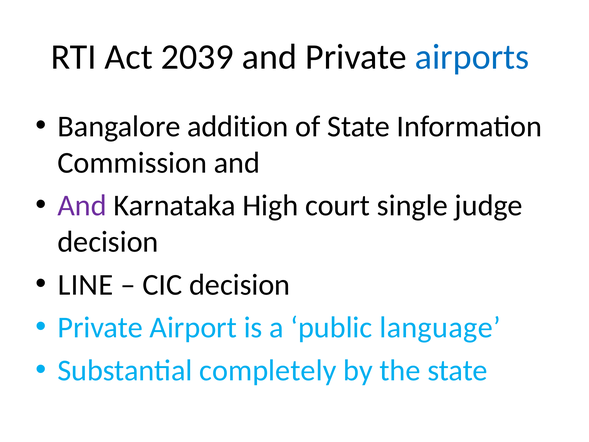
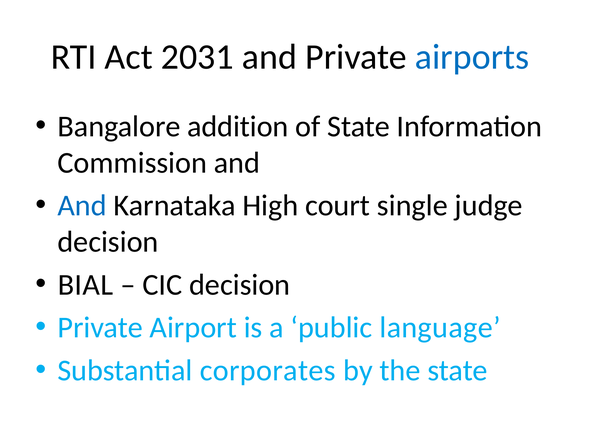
2039: 2039 -> 2031 (197, 57)
And colour: purple -> blue (82, 205)
LINE: LINE -> BIAL (85, 285)
completely: completely -> corporates (268, 370)
